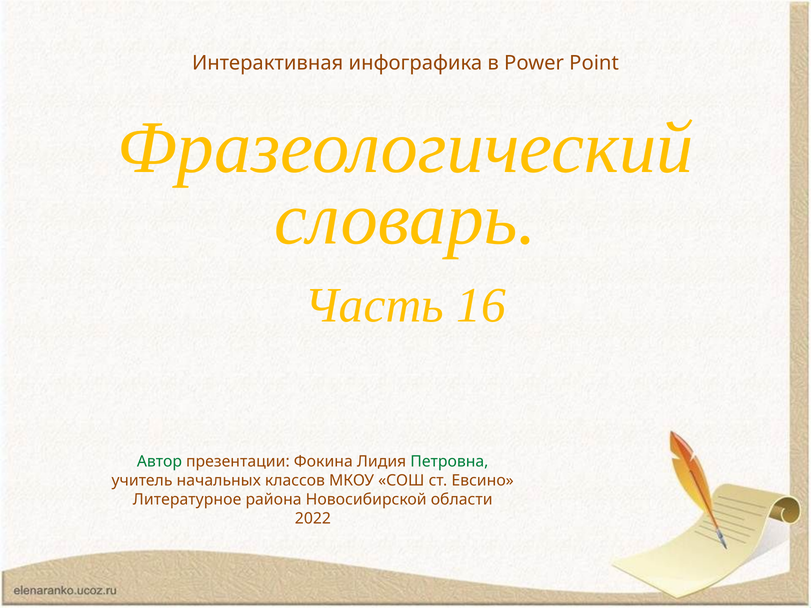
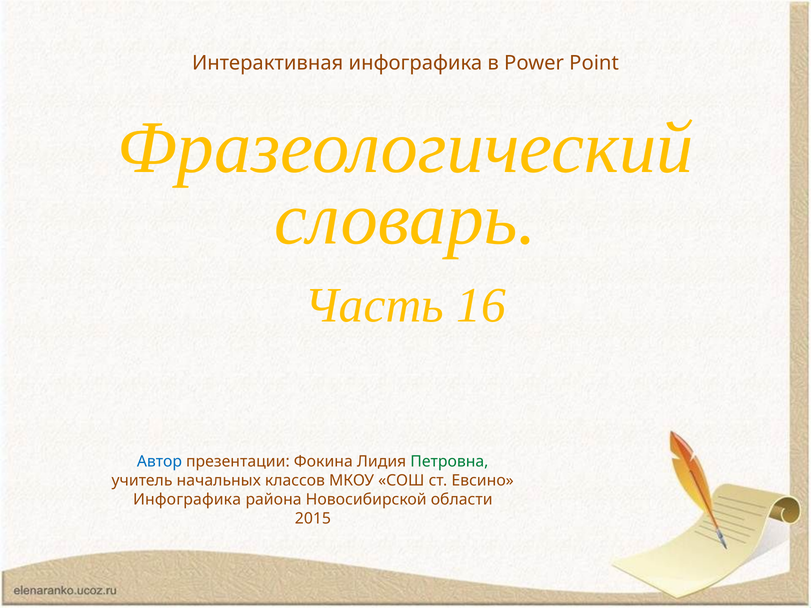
Автор colour: green -> blue (160, 462)
Литературное: Литературное -> Инфографика (187, 500)
2022: 2022 -> 2015 (313, 519)
